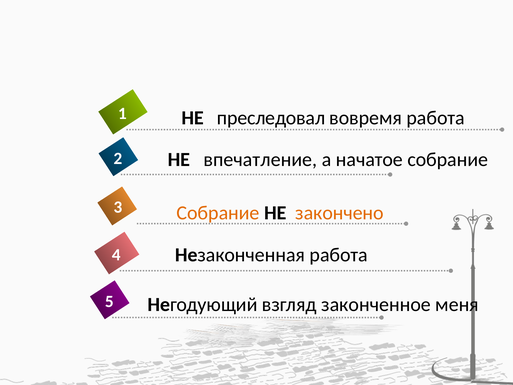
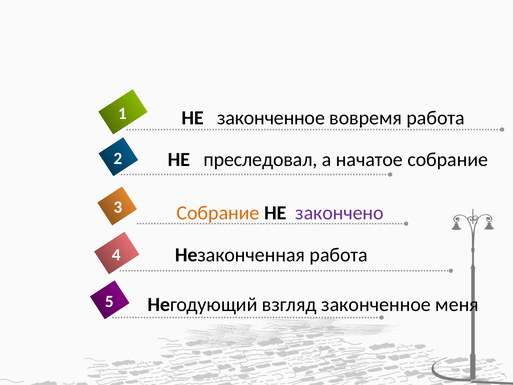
НЕ преследовал: преследовал -> законченное (271, 118)
впечатление: впечатление -> преследовал (260, 160)
закончено colour: orange -> purple (340, 213)
